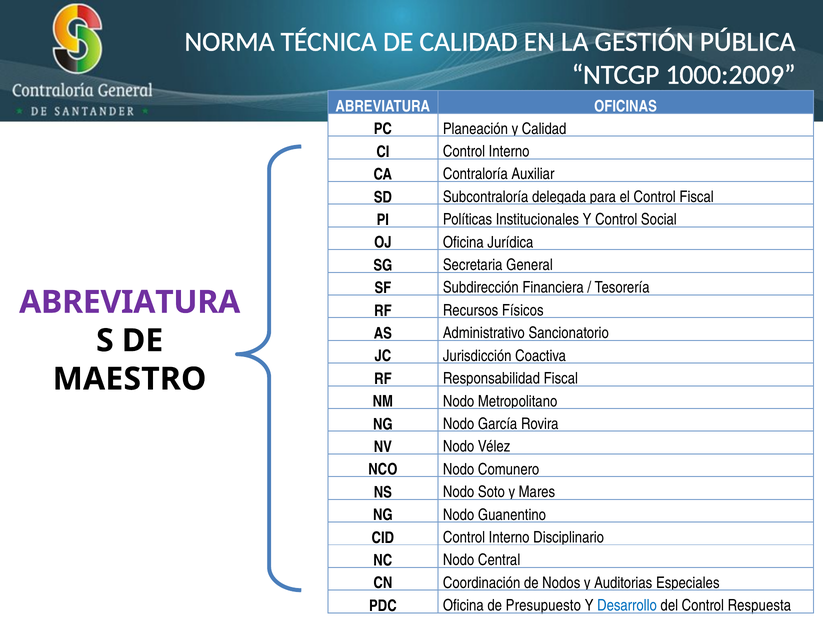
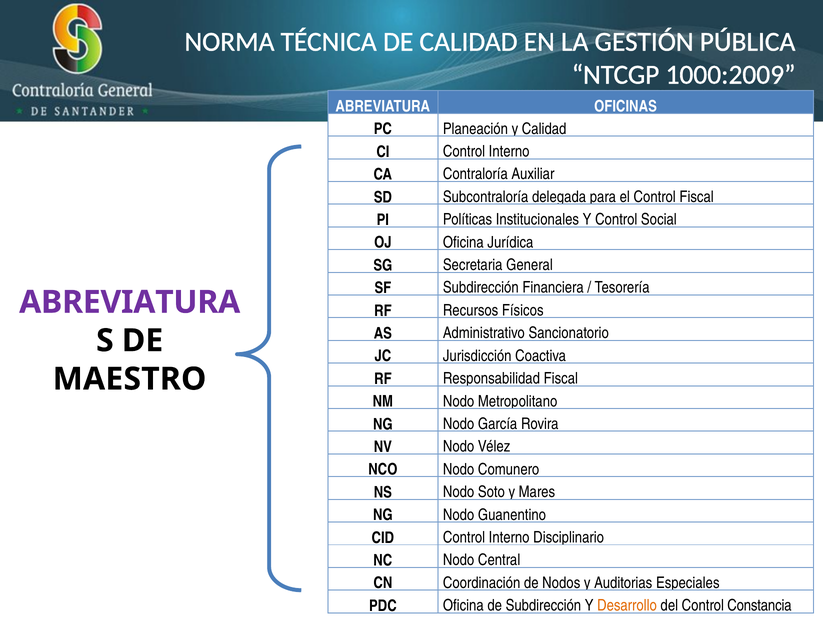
de Presupuesto: Presupuesto -> Subdirección (543, 606)
Desarrollo colour: blue -> orange (627, 606)
Respuesta: Respuesta -> Constancia (759, 606)
